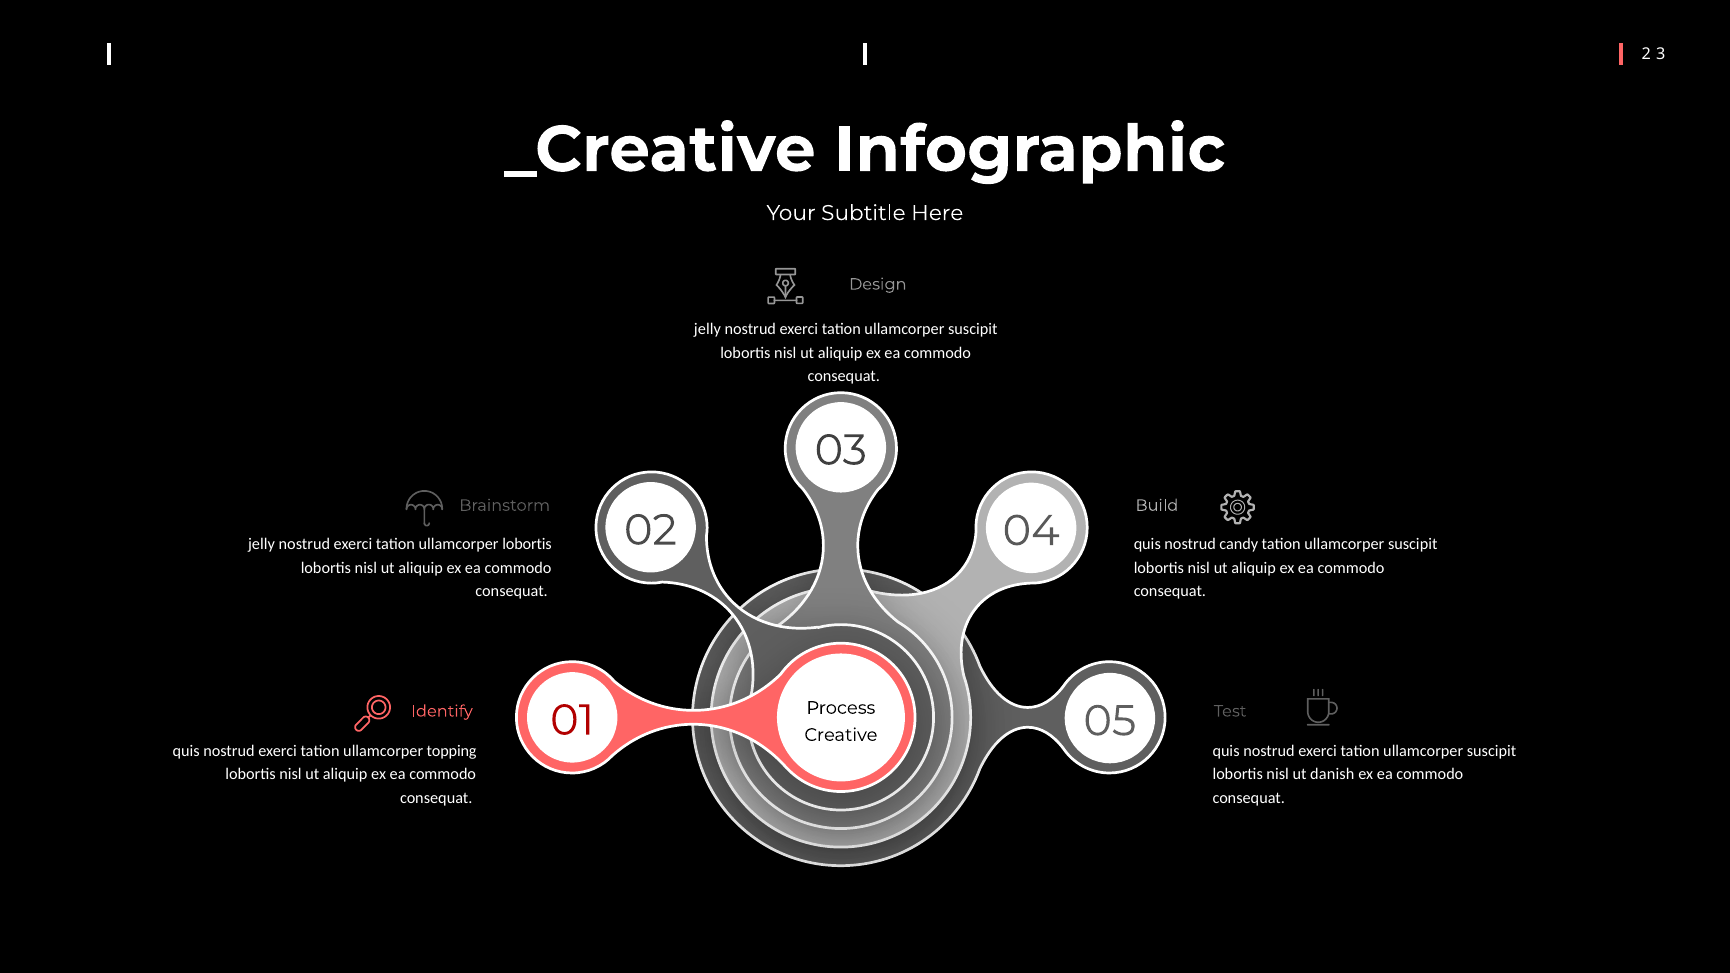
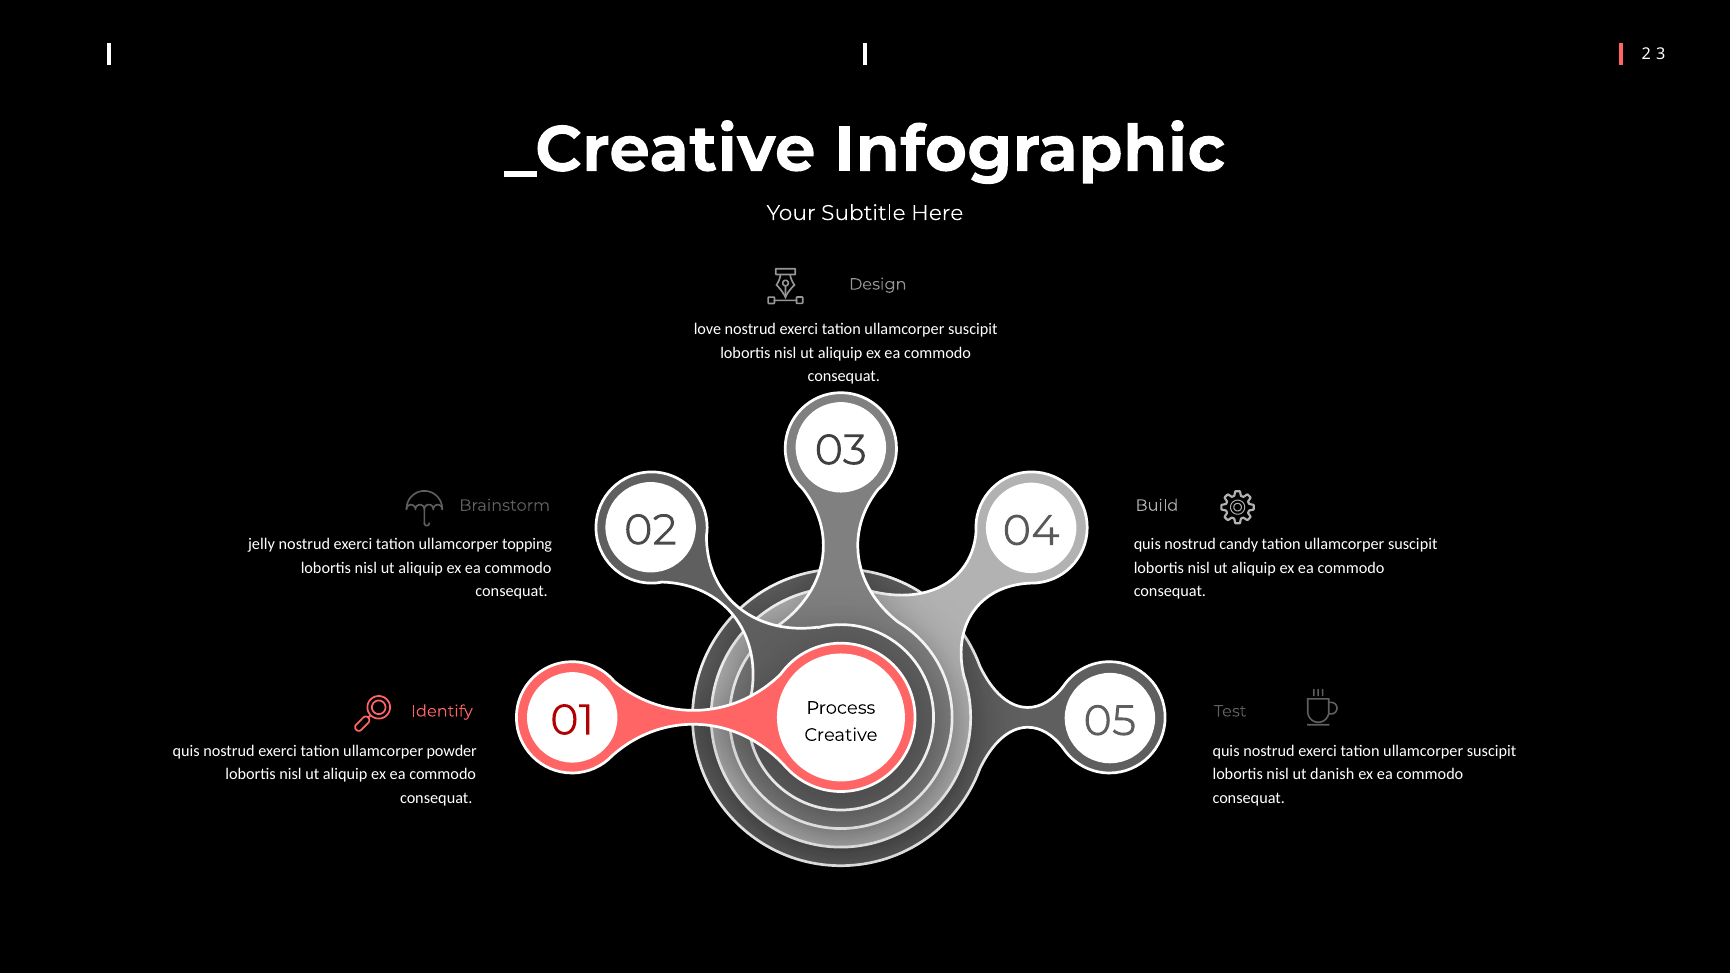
jelly: jelly -> love (708, 329)
ullamcorper lobortis: lobortis -> topping (527, 544)
topping: topping -> powder (452, 751)
